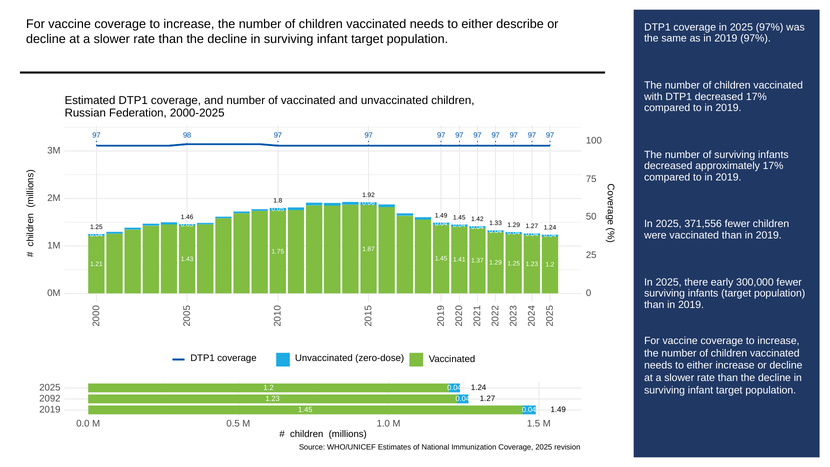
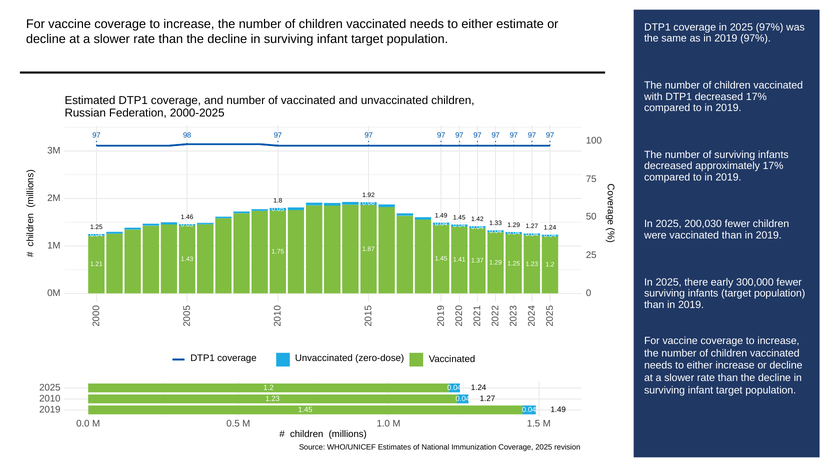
describe: describe -> estimate (520, 24)
371,556: 371,556 -> 200,030 (703, 224)
2092: 2092 -> 2010 (50, 398)
